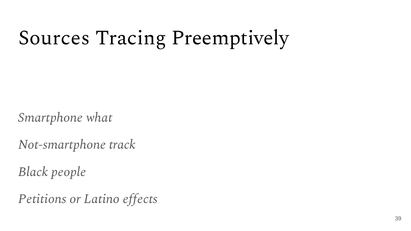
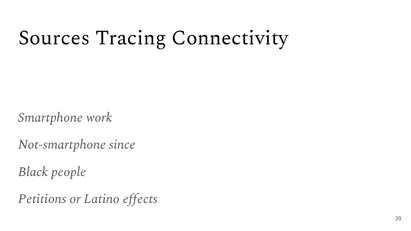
Preemptively: Preemptively -> Connectivity (230, 38)
what: what -> work (99, 117)
track: track -> since (122, 145)
